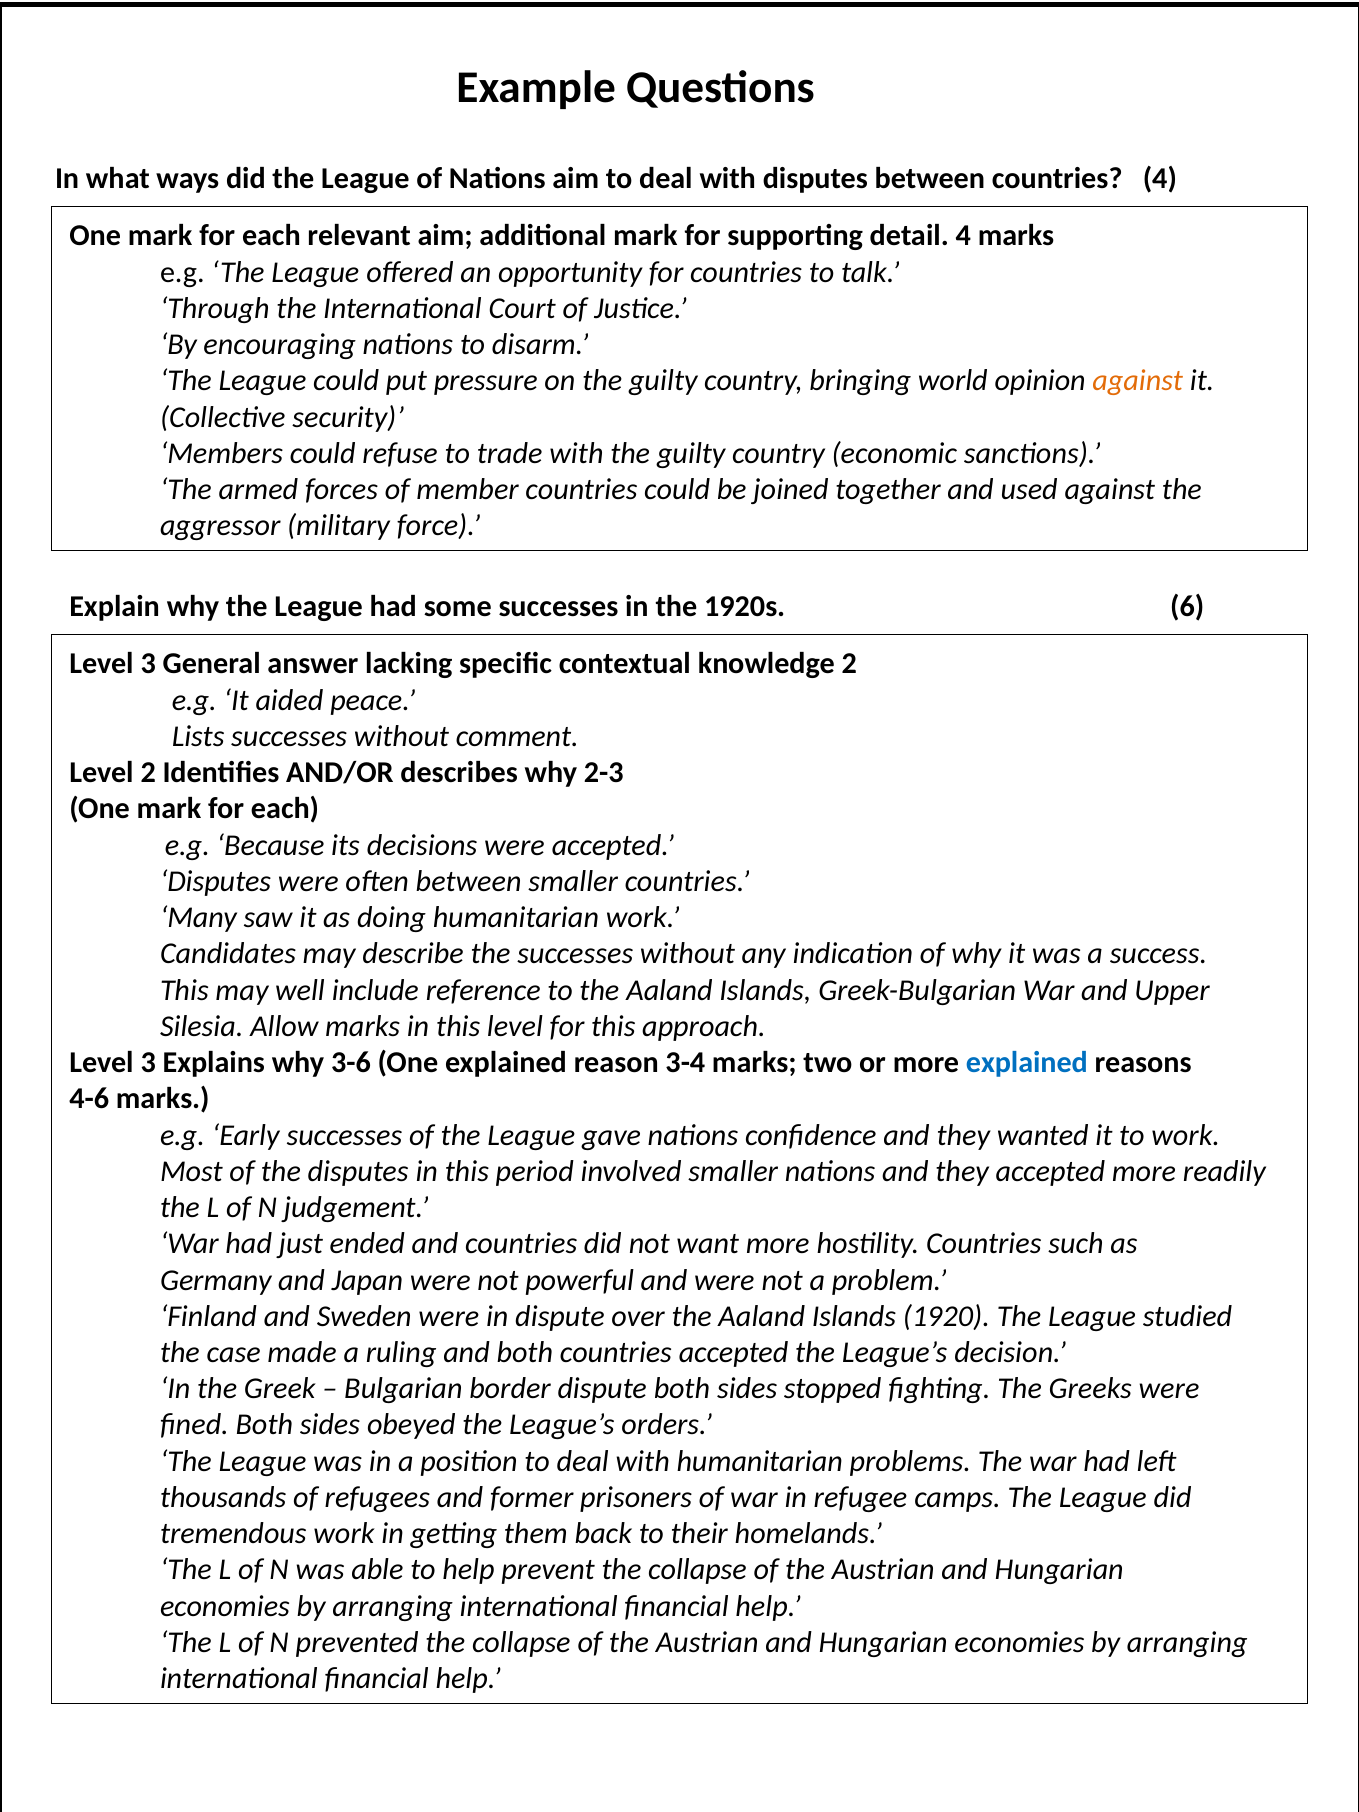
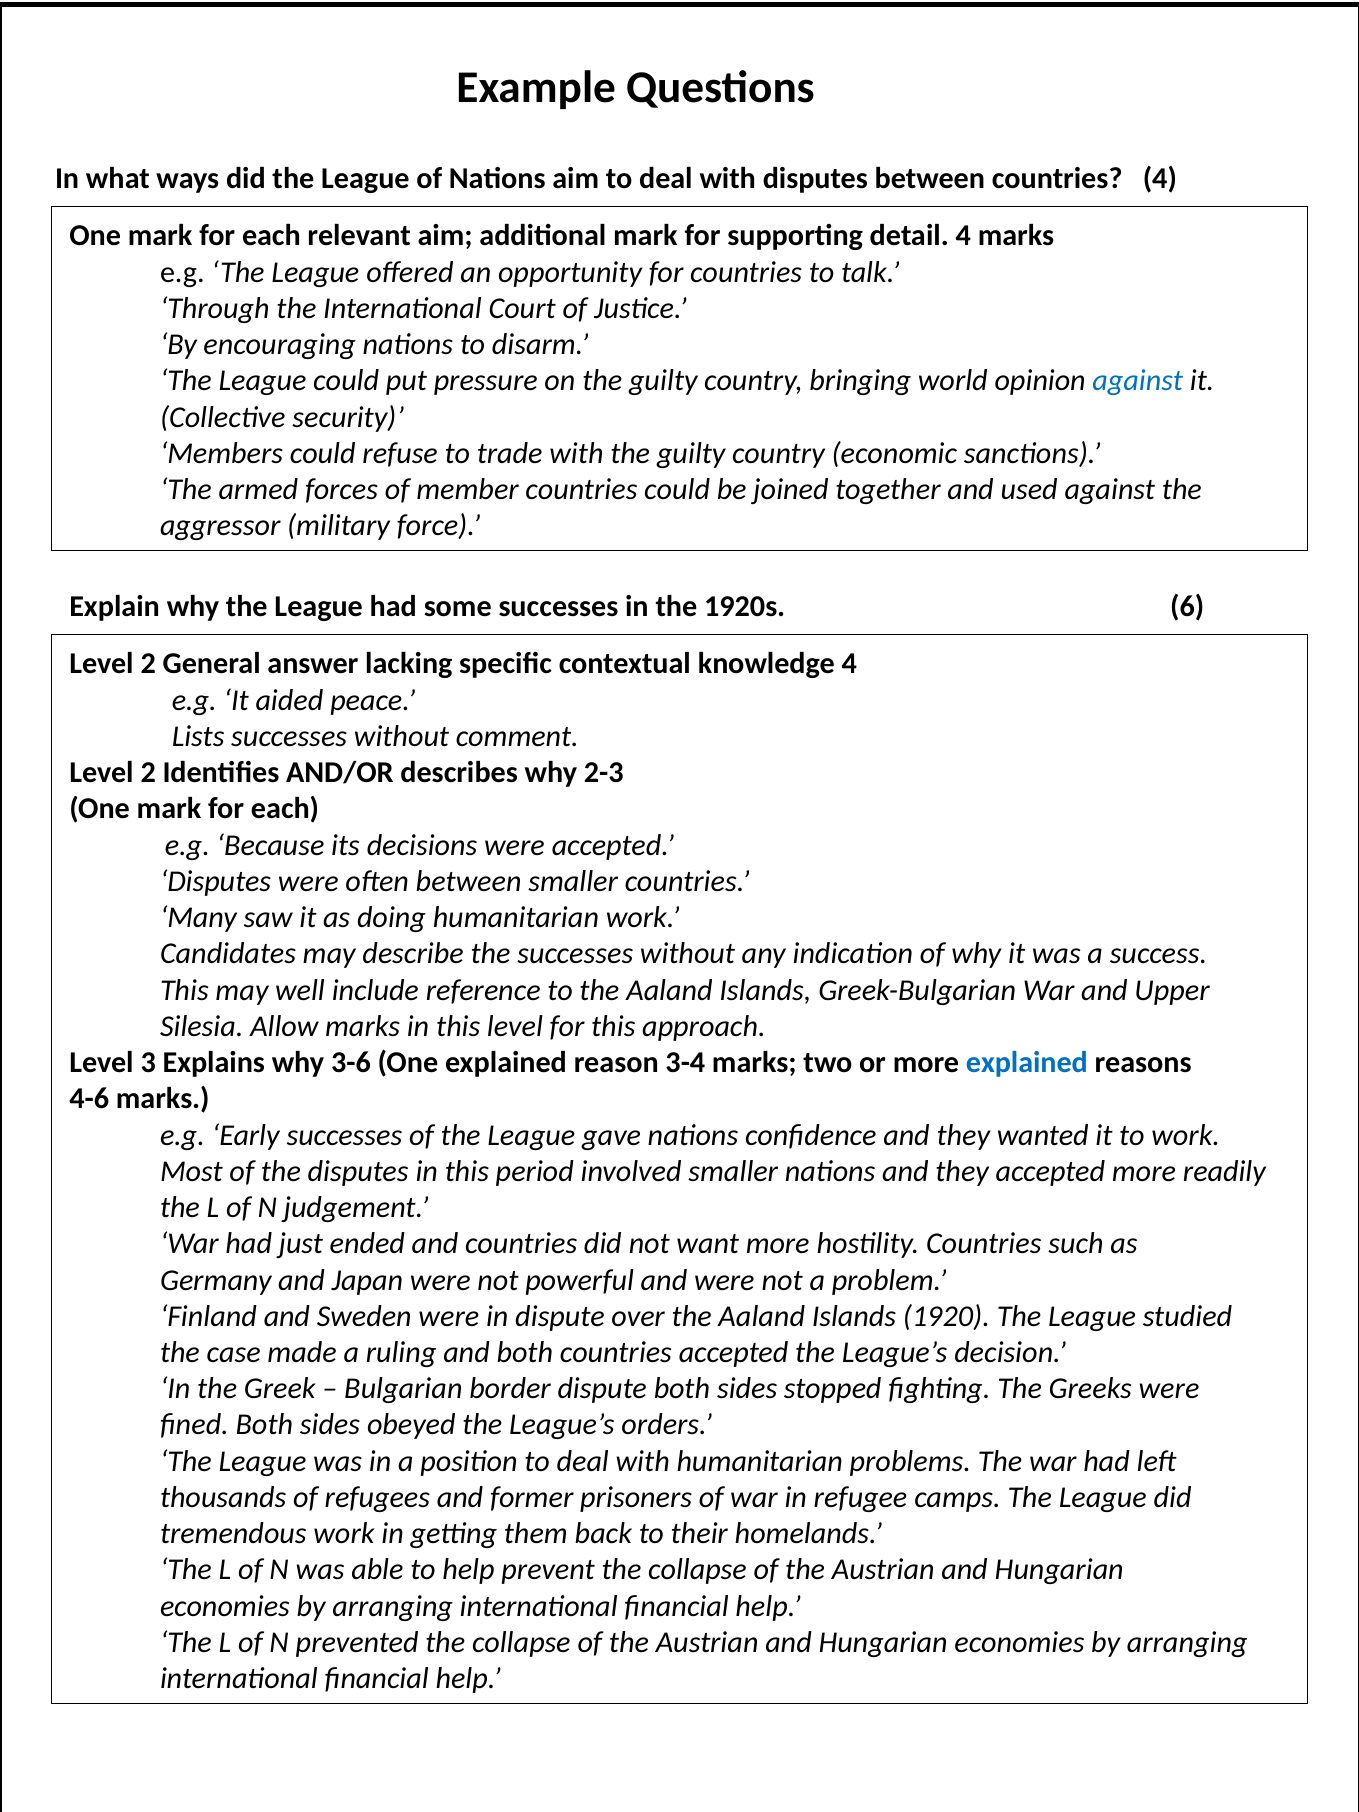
against colour: orange -> blue (1138, 381)
3: 3 -> 2 (148, 664)
knowledge 2: 2 -> 4 (849, 664)
